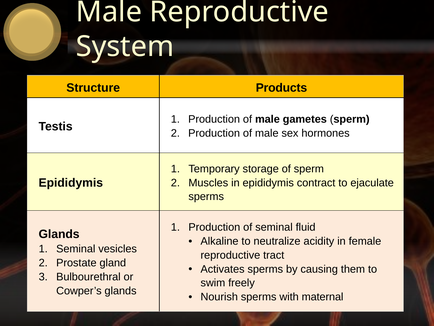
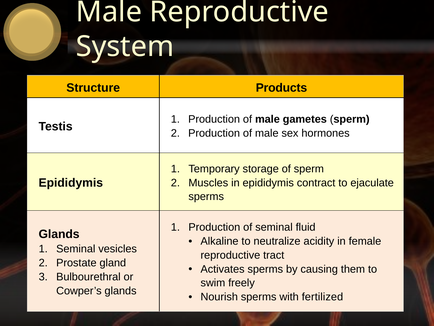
maternal: maternal -> fertilized (322, 297)
